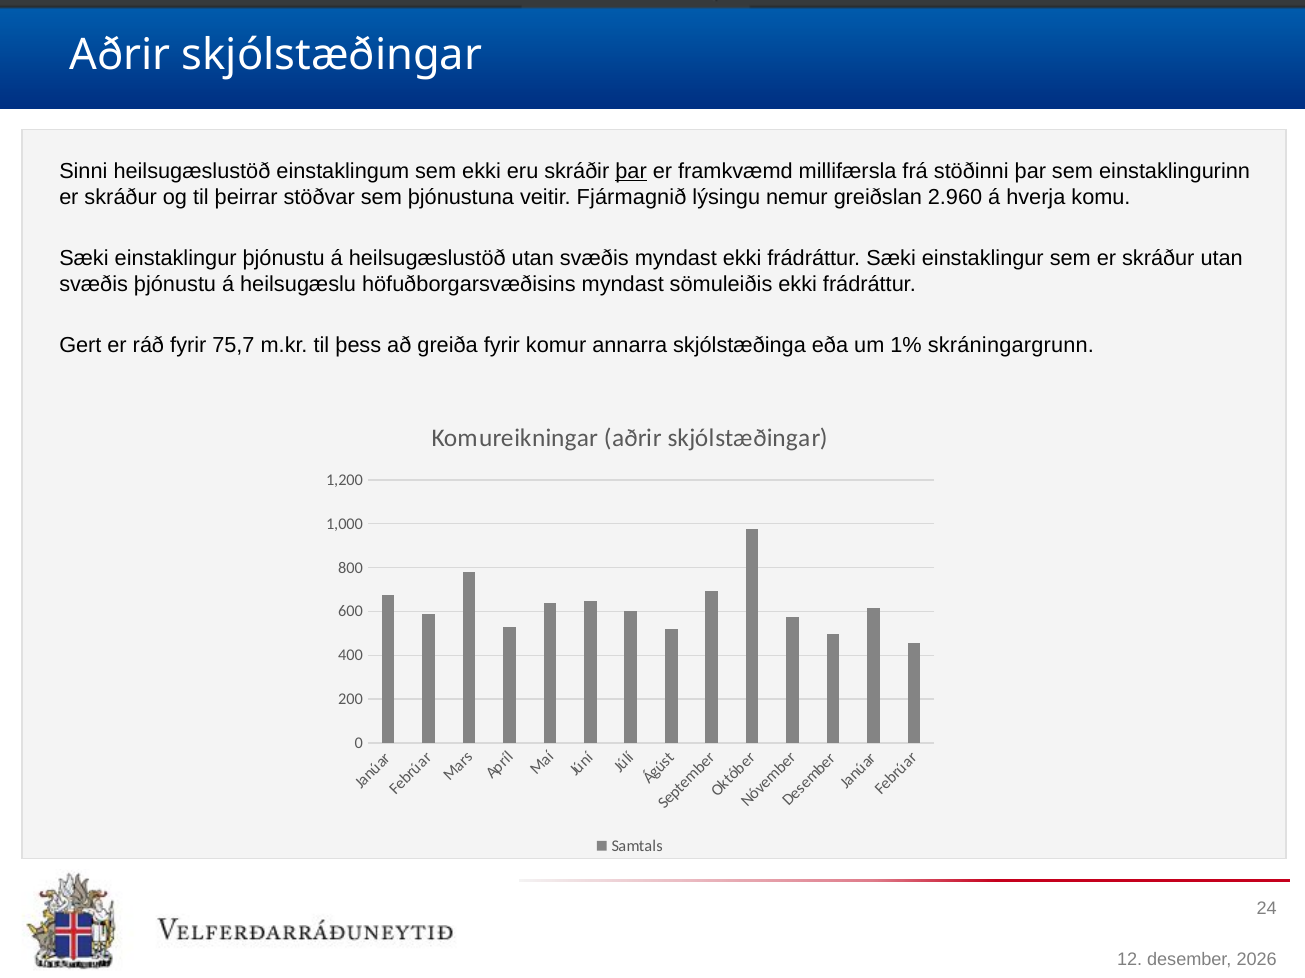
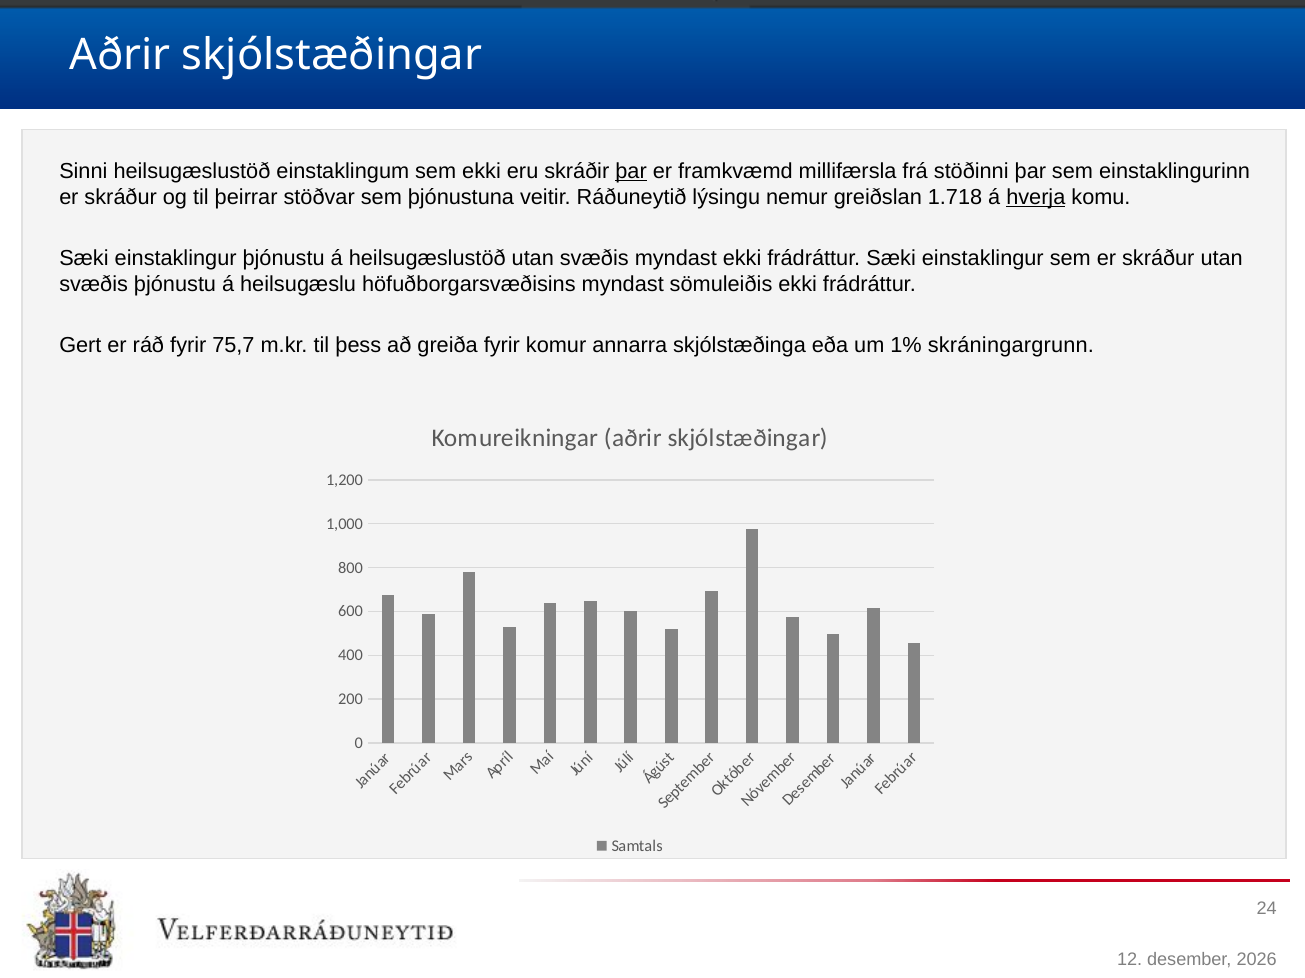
Fjármagnið: Fjármagnið -> Ráðuneytið (632, 197)
2.960: 2.960 -> 1.718 (955, 197)
hverja underline: none -> present (1036, 197)
